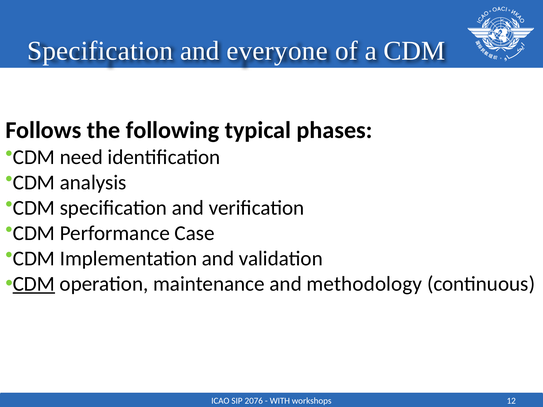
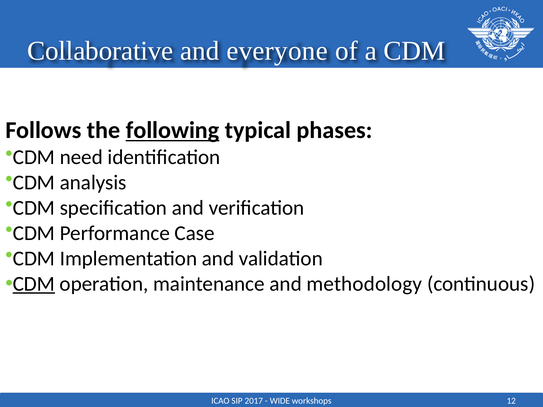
Specification: Specification -> Collaborative (100, 51)
following underline: none -> present (173, 130)
2076: 2076 -> 2017 (254, 401)
WITH: WITH -> WIDE (280, 401)
